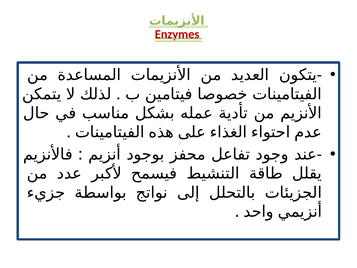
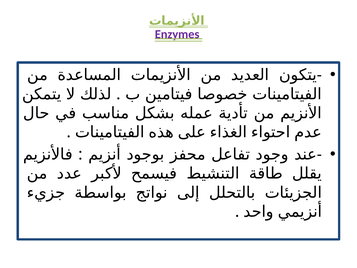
Enzymes colour: red -> purple (177, 34)
